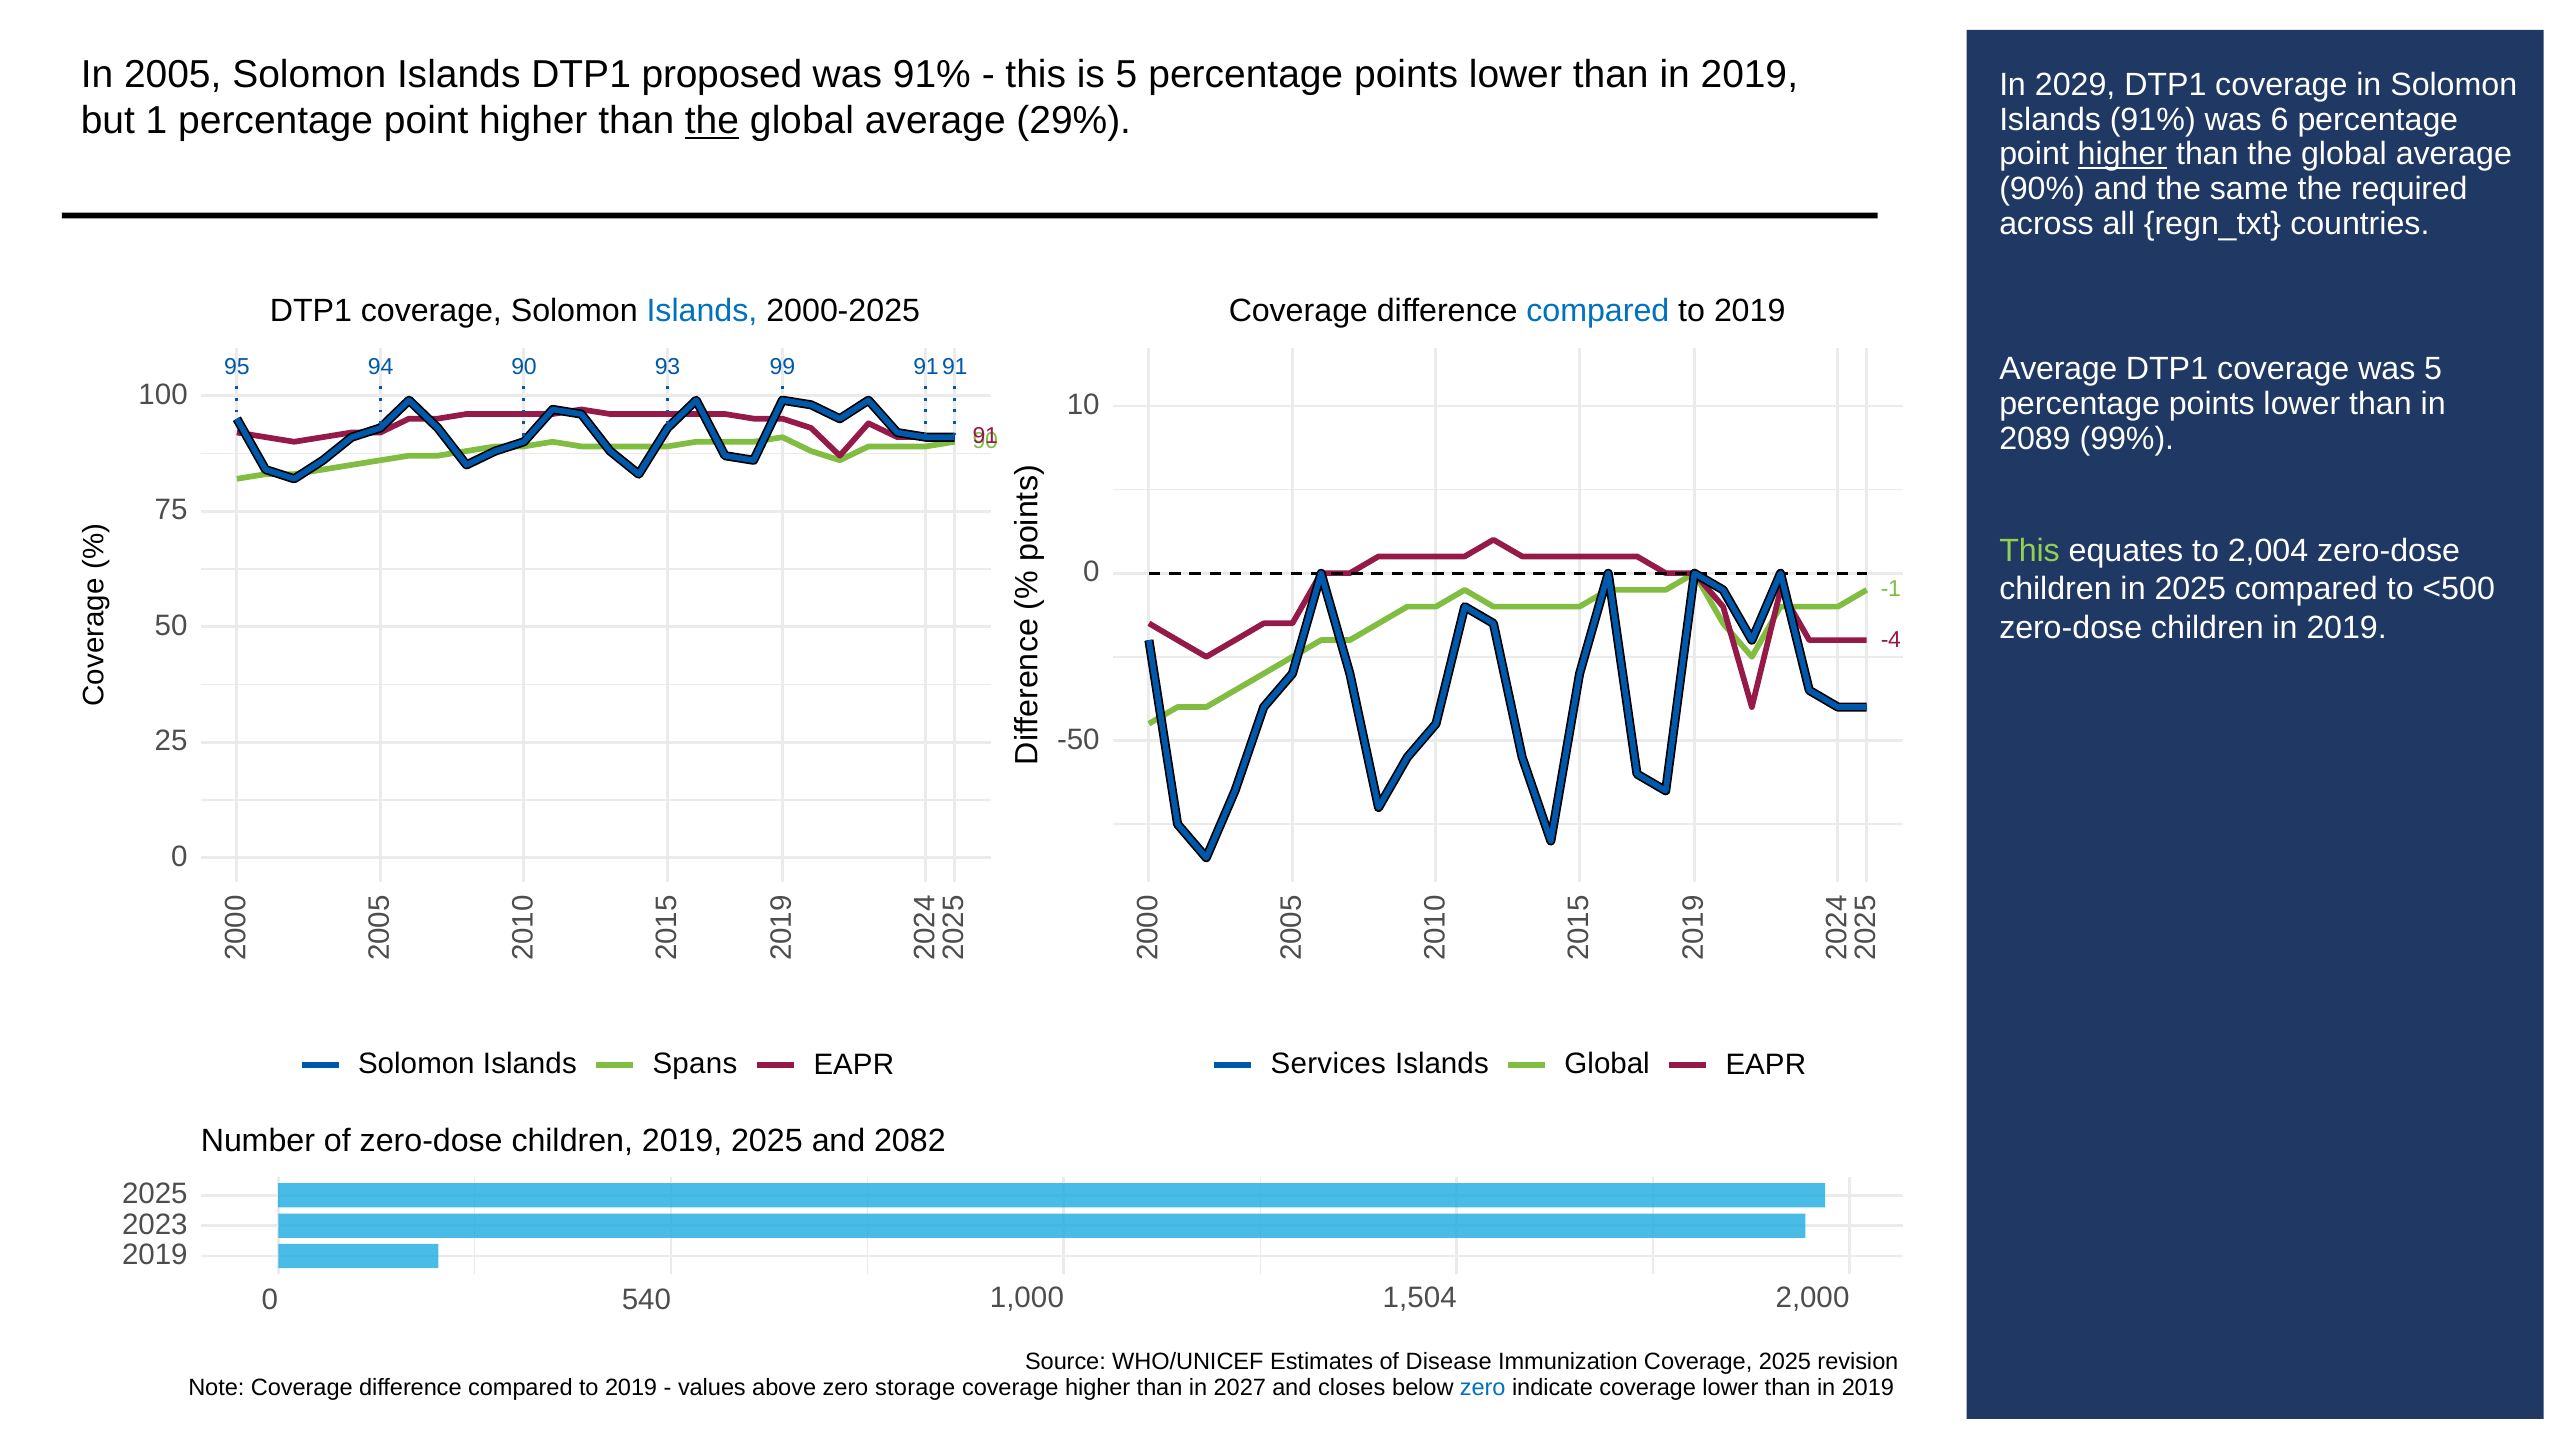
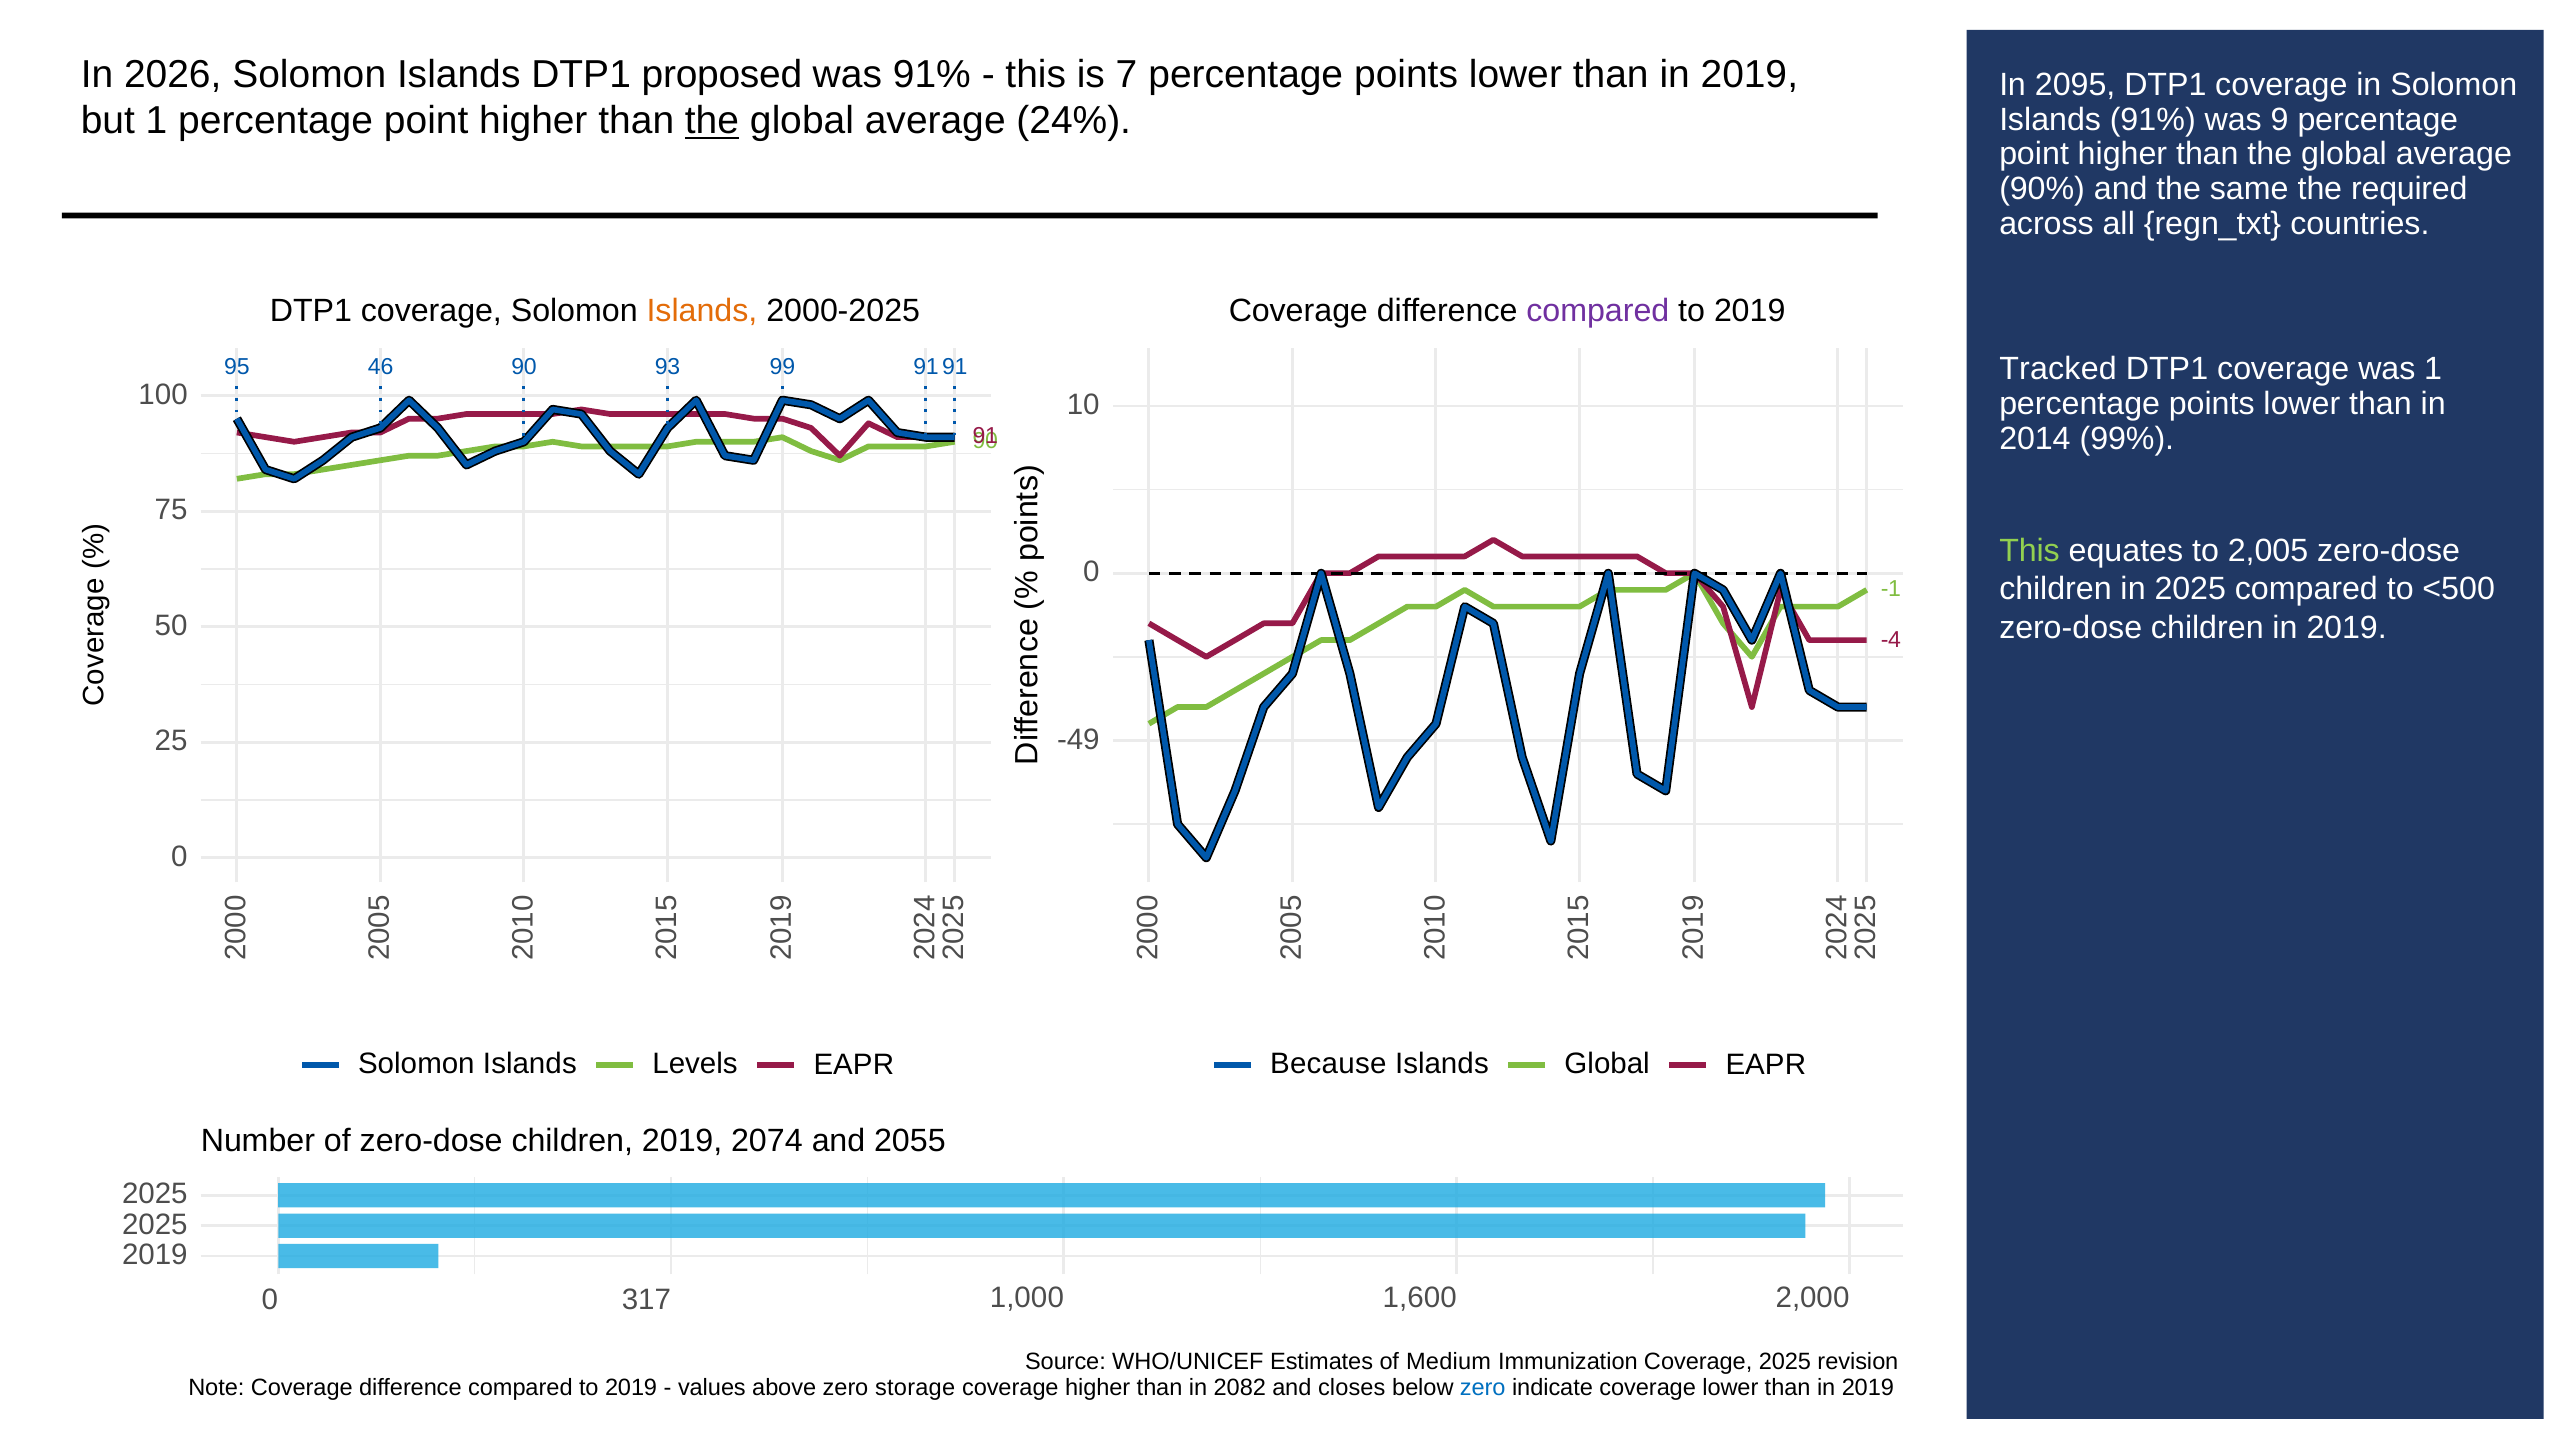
2005: 2005 -> 2026 (173, 74)
is 5: 5 -> 7 (1127, 74)
2029: 2029 -> 2095 (2075, 85)
29%: 29% -> 24% (1074, 121)
was 6: 6 -> 9 (2279, 119)
higher underline: present -> none (2122, 154)
Islands colour: blue -> orange (702, 311)
compared colour: blue -> purple (1598, 311)
Average: Average -> Tracked (2058, 369)
was 5: 5 -> 1 (2433, 369)
94: 94 -> 46 (381, 367)
2089: 2089 -> 2014 (2035, 439)
2,004: 2,004 -> 2,005 (2268, 551)
-50: -50 -> -49 (1078, 739)
Spans: Spans -> Levels (695, 1064)
Services: Services -> Because (1328, 1064)
2019 2025: 2025 -> 2074 (767, 1141)
2082: 2082 -> 2055 (910, 1141)
2023: 2023 -> 2025 (155, 1225)
540: 540 -> 317 (646, 1300)
1,504: 1,504 -> 1,600 (1420, 1298)
Disease: Disease -> Medium (1449, 1362)
2027: 2027 -> 2082 (1240, 1387)
